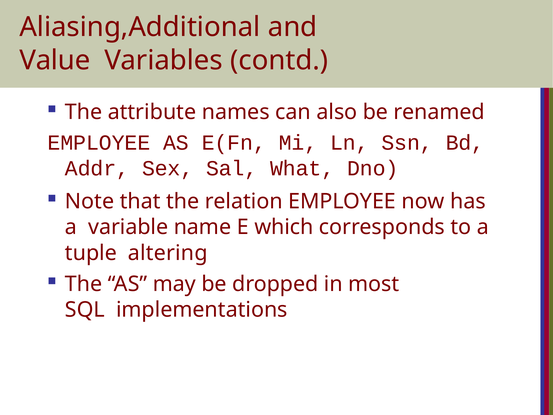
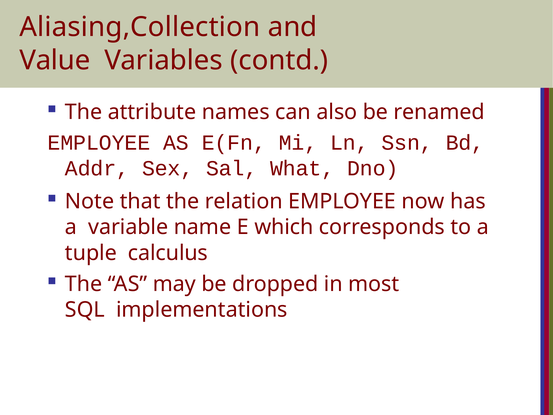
Aliasing,Additional: Aliasing,Additional -> Aliasing,Collection (140, 27)
altering: altering -> calculus (168, 253)
